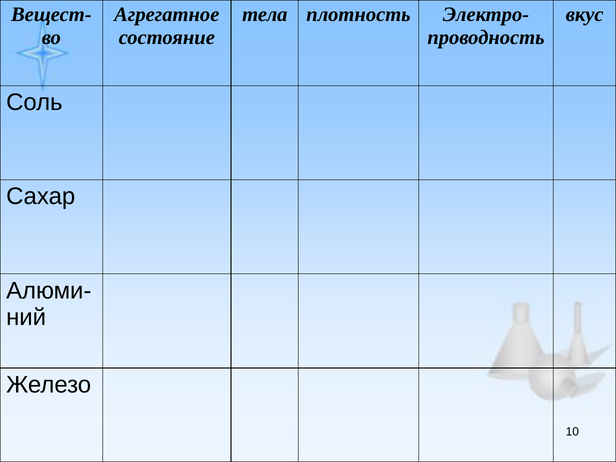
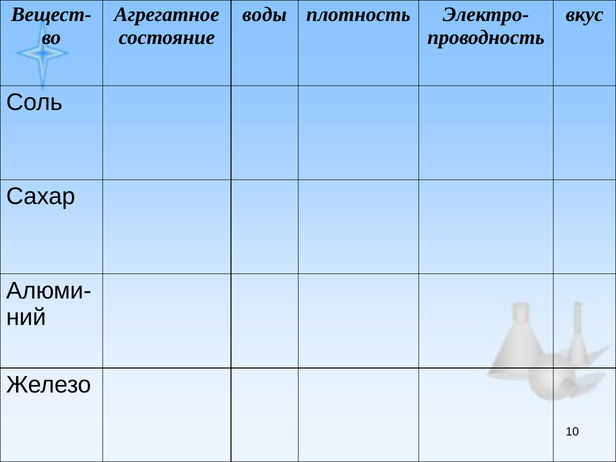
тела: тела -> воды (265, 15)
